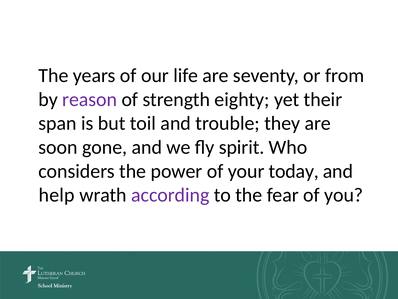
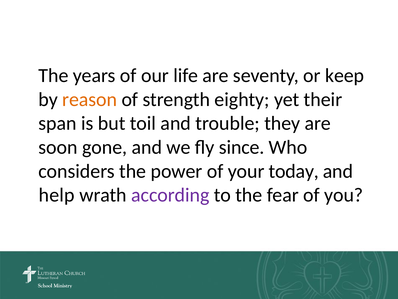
from: from -> keep (345, 75)
reason colour: purple -> orange (90, 99)
spirit: spirit -> since (242, 147)
